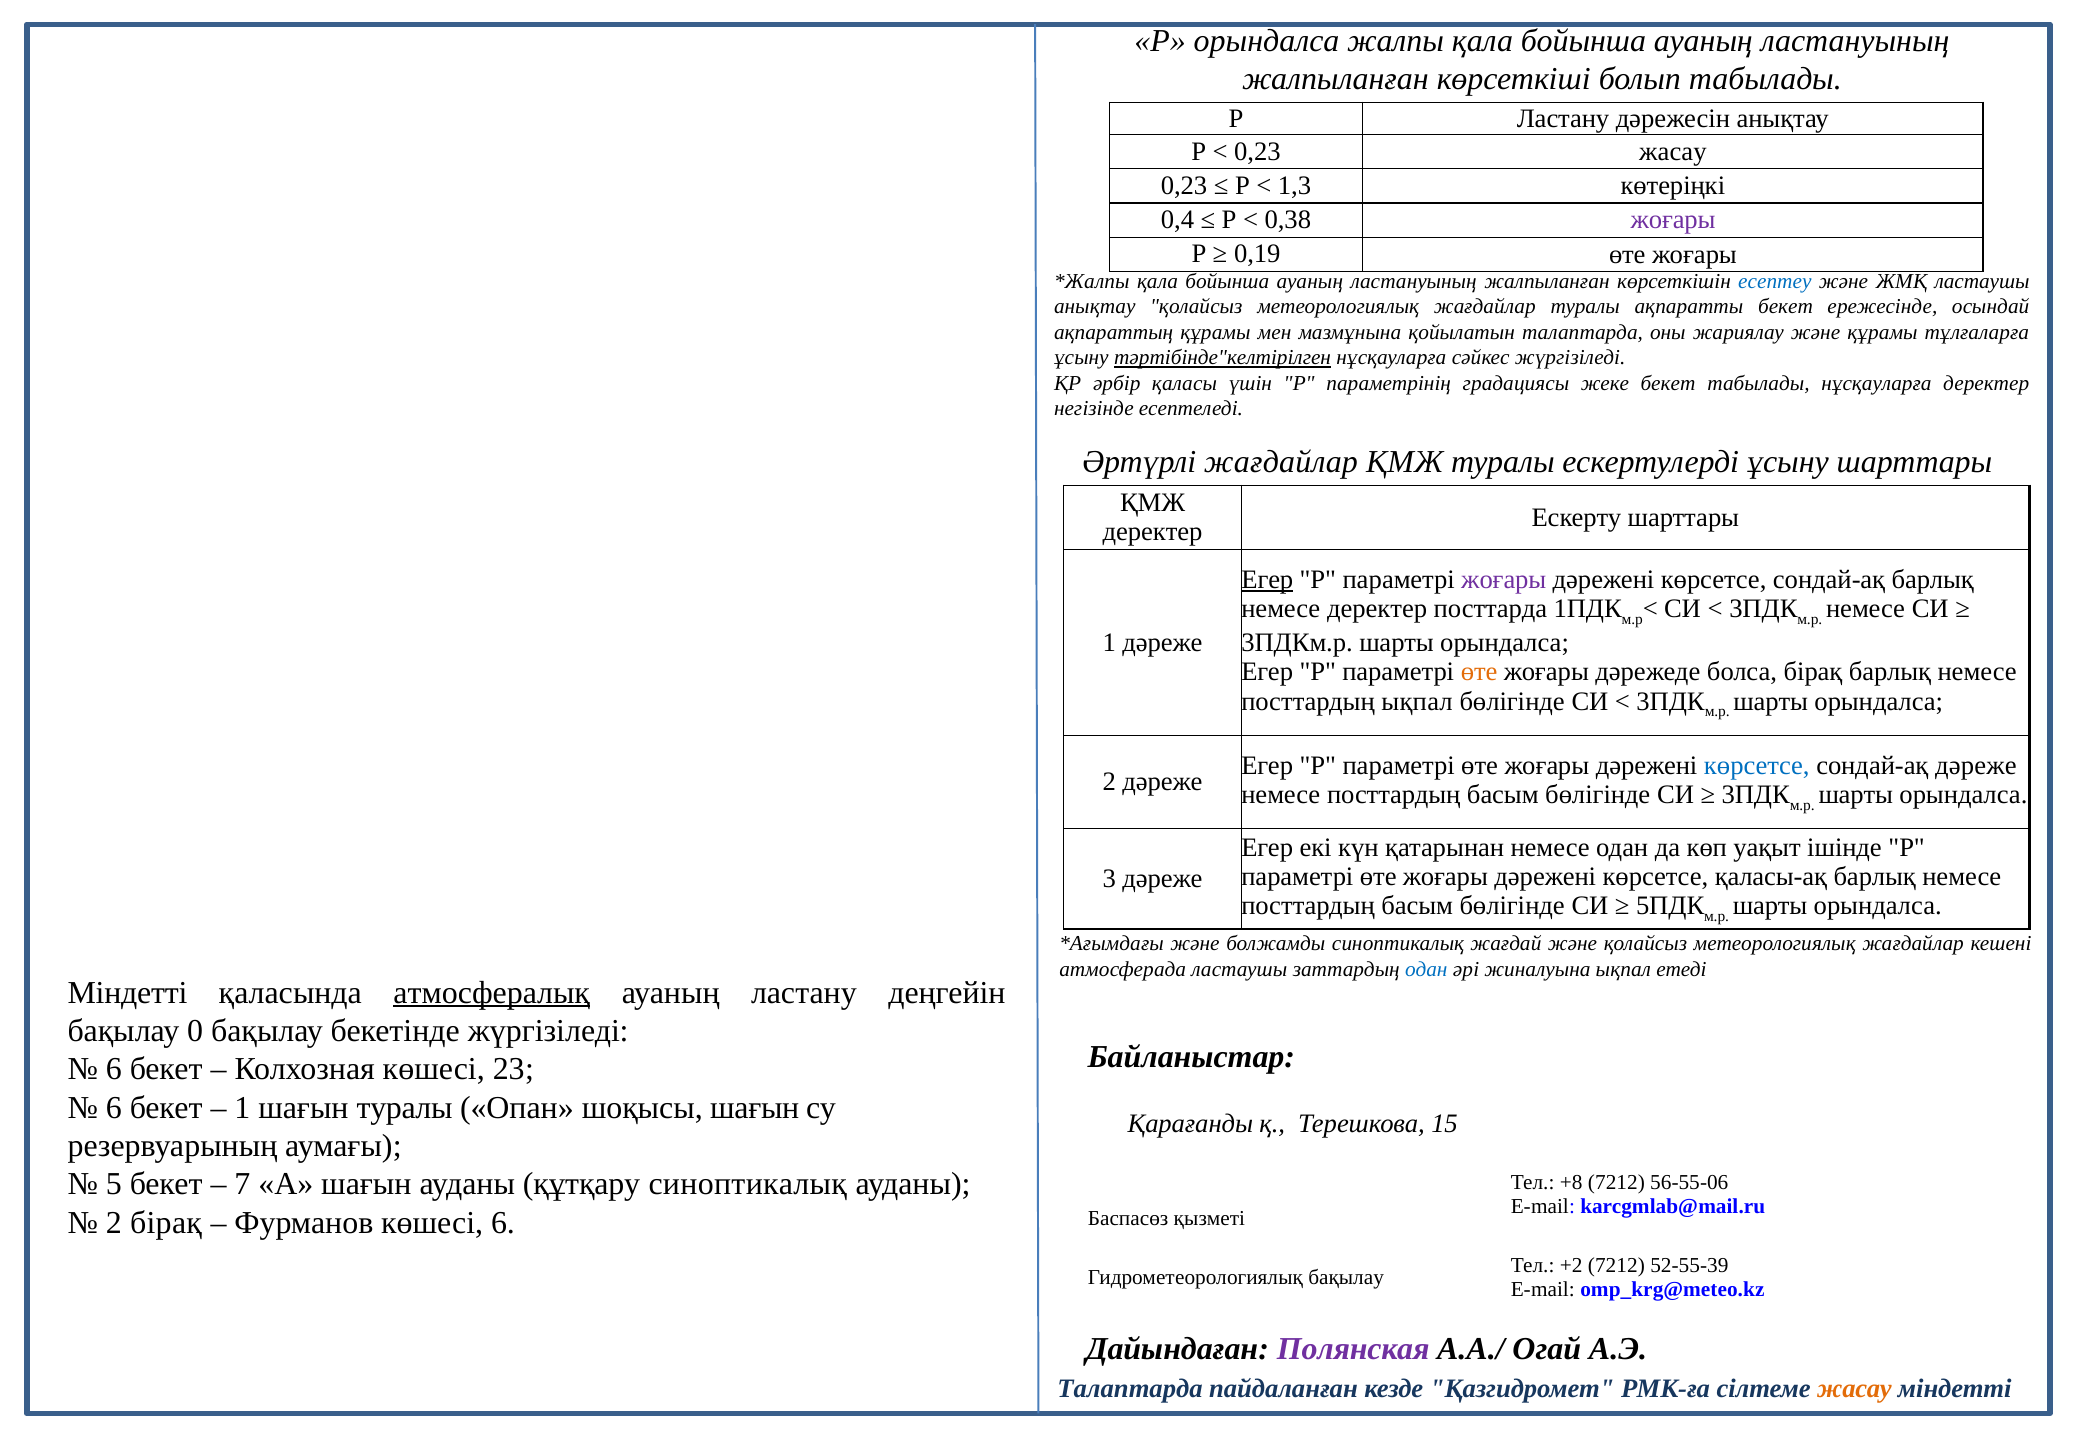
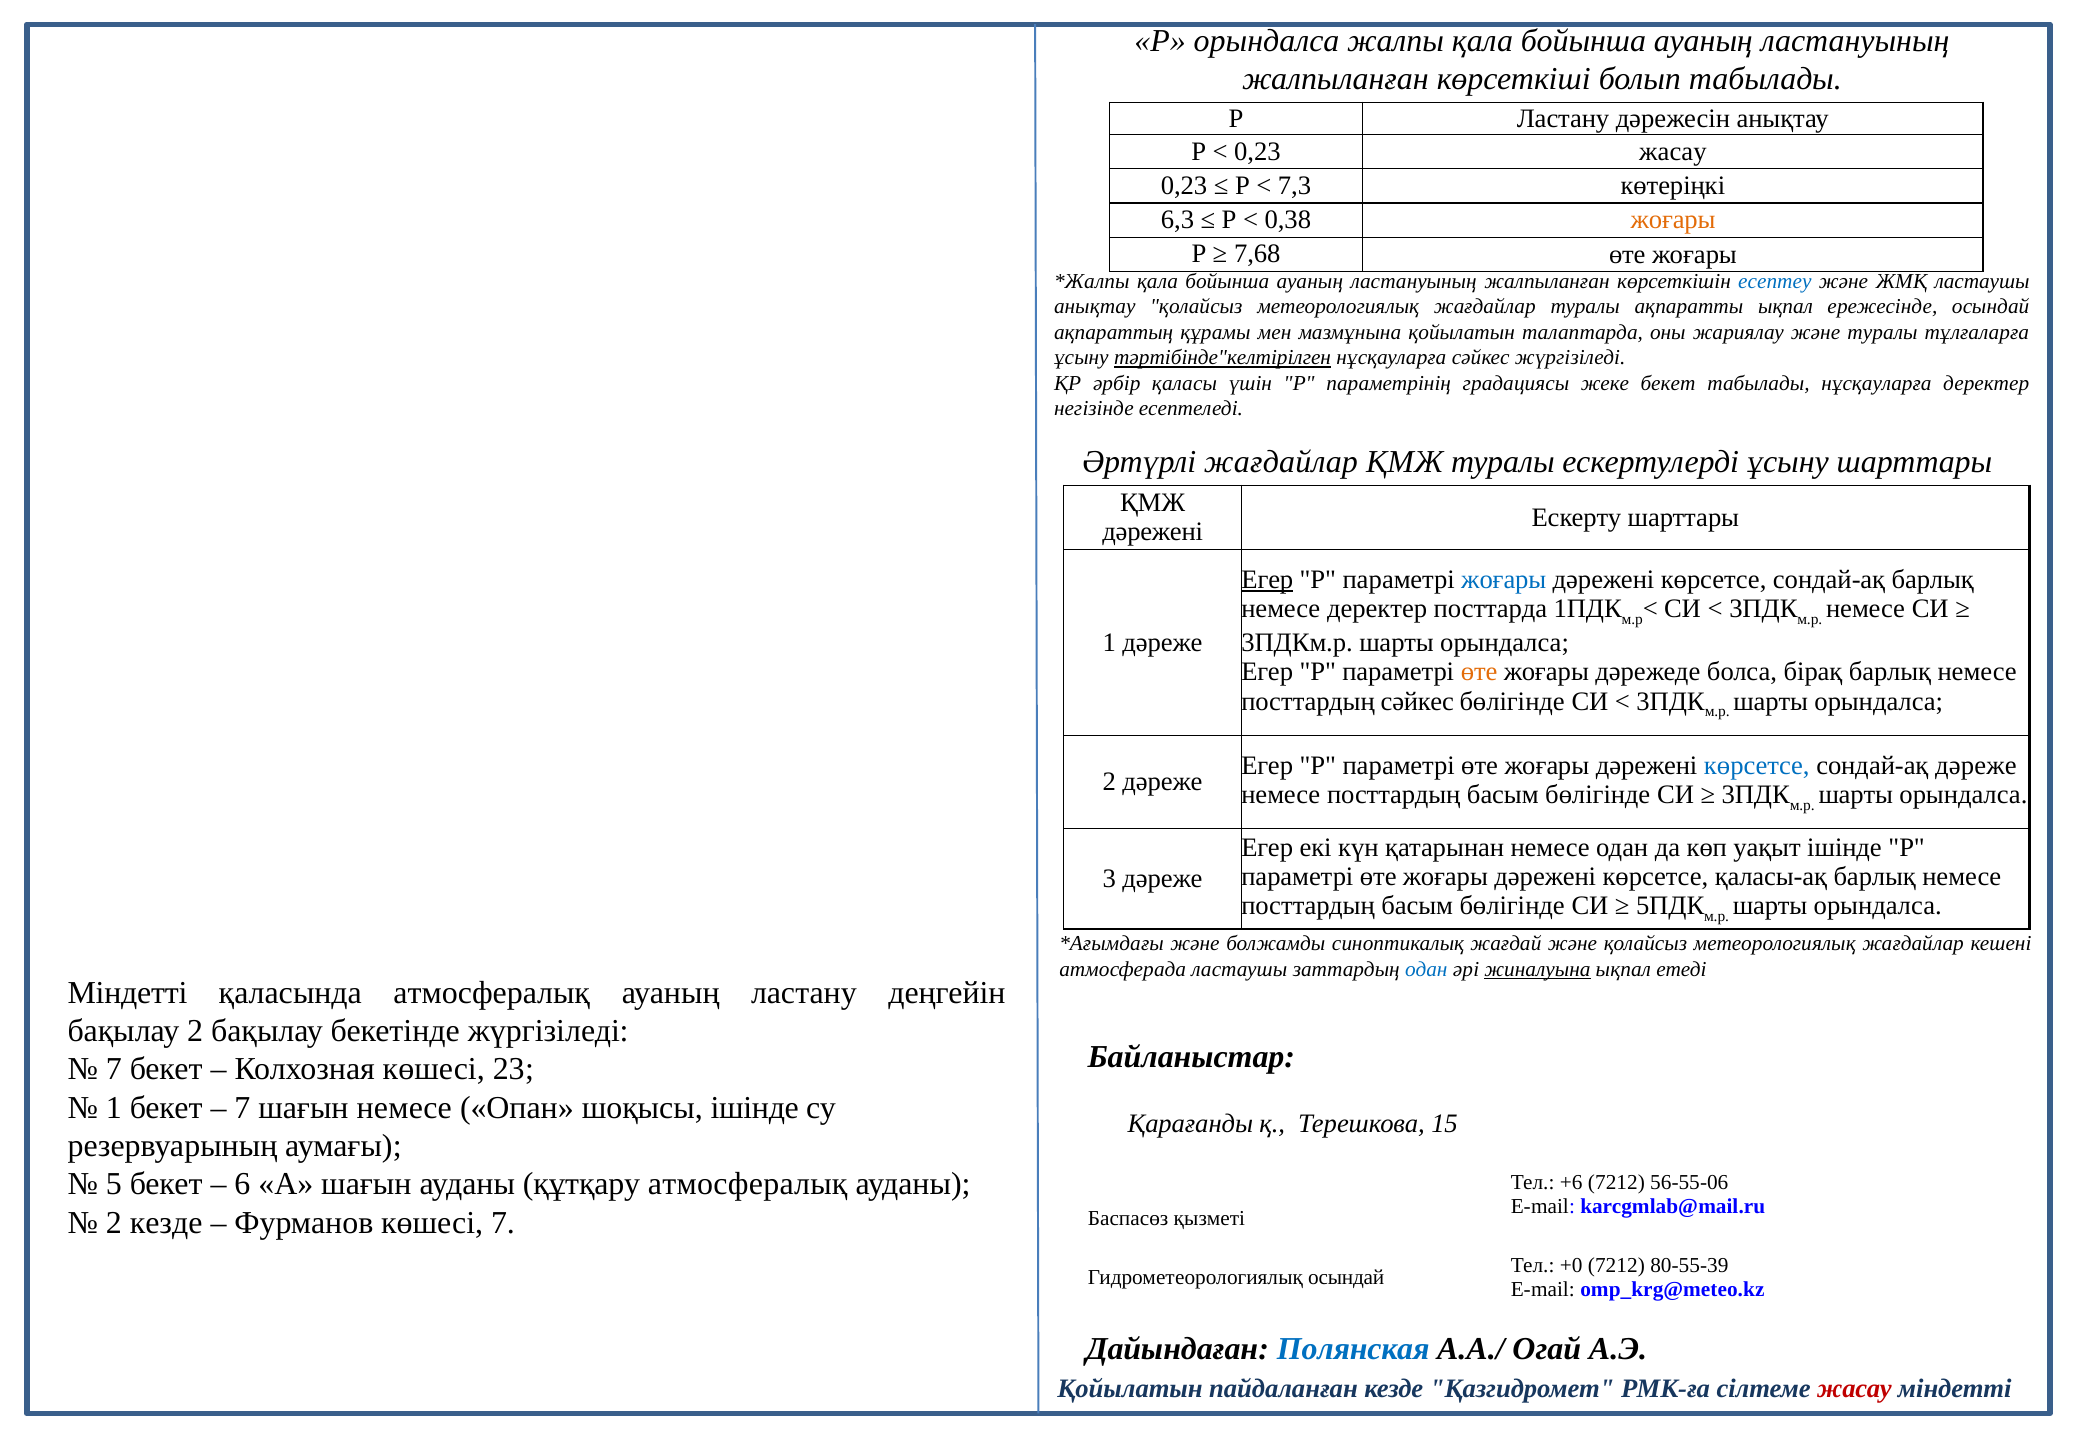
1,3: 1,3 -> 7,3 (1294, 185)
0,4: 0,4 -> 6,3 (1178, 220)
жоғары colour: purple -> orange (1673, 220)
0,19: 0,19 -> 7,68 (1257, 254)
ақпаратты бекет: бекет -> ықпал (1786, 307)
және құрамы: құрамы -> туралы (1883, 332)
деректер: деректер -> дәрежені (1153, 532)
жоғары colour: purple -> blue (1504, 580)
посттардың ықпал: ықпал -> сәйкес (1417, 701)
жиналуына underline: none -> present (1537, 969)
атмосфералық underline: present -> none (492, 993)
бақылау 0: 0 -> 2 (195, 1031)
6: 6 -> 7 (114, 1069)
6: 6 -> 1 (114, 1108)
1: 1 -> 7 (242, 1108)
шағын туралы: туралы -> немесе (404, 1108)
шоқысы шағын: шағын -> ішінде (755, 1108)
7: 7 -> 6 (242, 1184)
құтқару синоптикалық: синоптикалық -> атмосфералық (748, 1184)
+8: +8 -> +6 (1571, 1183)
2 бірақ: бірақ -> кезде (166, 1223)
көшесі 6: 6 -> 7 (503, 1223)
+2: +2 -> +0 (1571, 1266)
52-55-39: 52-55-39 -> 80-55-39 (1689, 1266)
Гидрометеорологиялық бақылау: бақылау -> осындай (1346, 1278)
Полянская colour: purple -> blue (1353, 1349)
Талаптарда: Талаптарда -> Қойылатын (1130, 1389)
жасау colour: orange -> red (1854, 1389)
